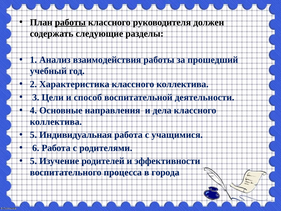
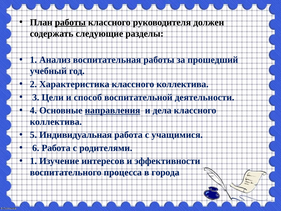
взаимодействия: взаимодействия -> воспитательная (107, 60)
направления underline: none -> present (113, 110)
5: 5 -> 1 (33, 161)
родителей: родителей -> интересов (103, 161)
